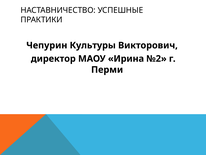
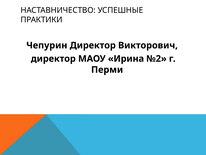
Чепурин Культуры: Культуры -> Директор (93, 45)
